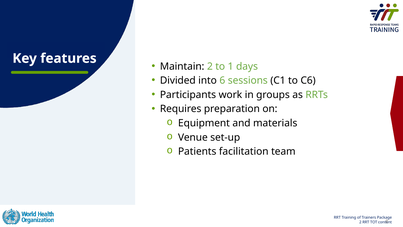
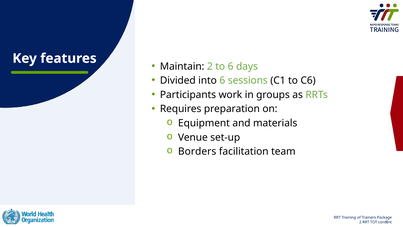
to 1: 1 -> 6 (231, 66)
Patients: Patients -> Borders (197, 151)
